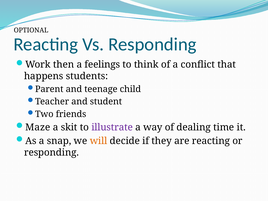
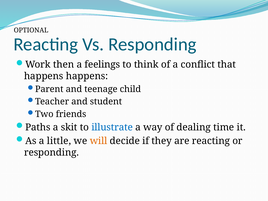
happens students: students -> happens (87, 76)
Maze: Maze -> Paths (38, 127)
illustrate colour: purple -> blue (112, 127)
snap: snap -> little (59, 141)
